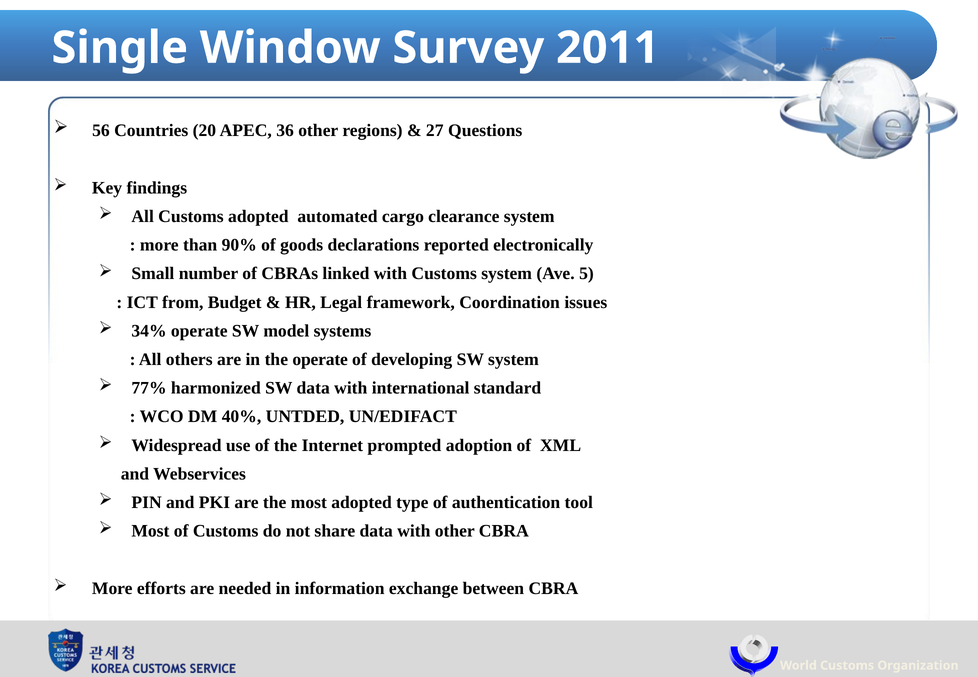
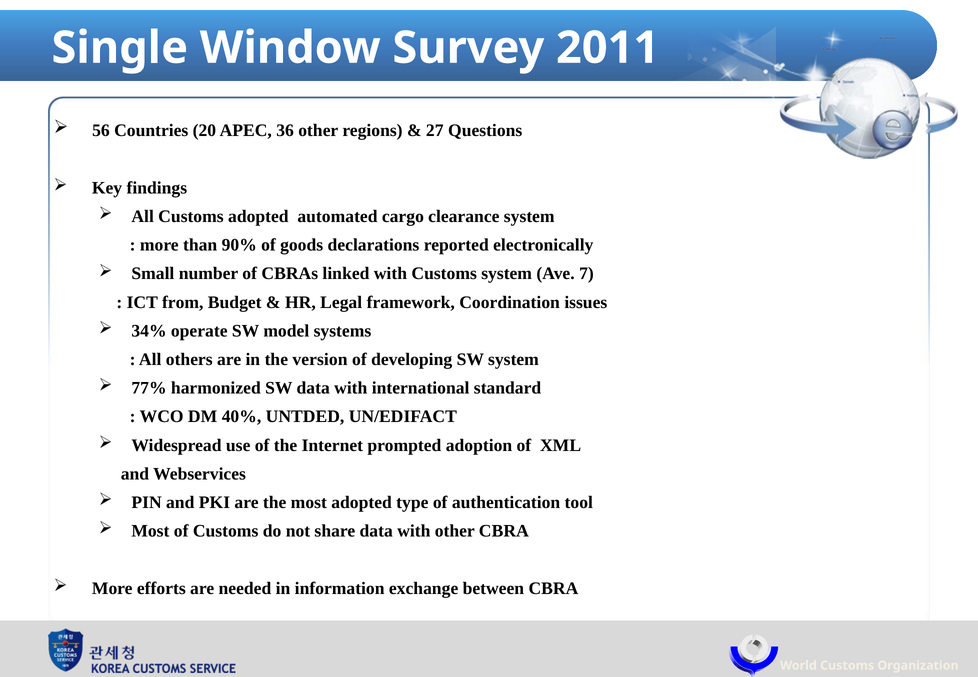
5: 5 -> 7 (586, 274)
the operate: operate -> version (320, 360)
